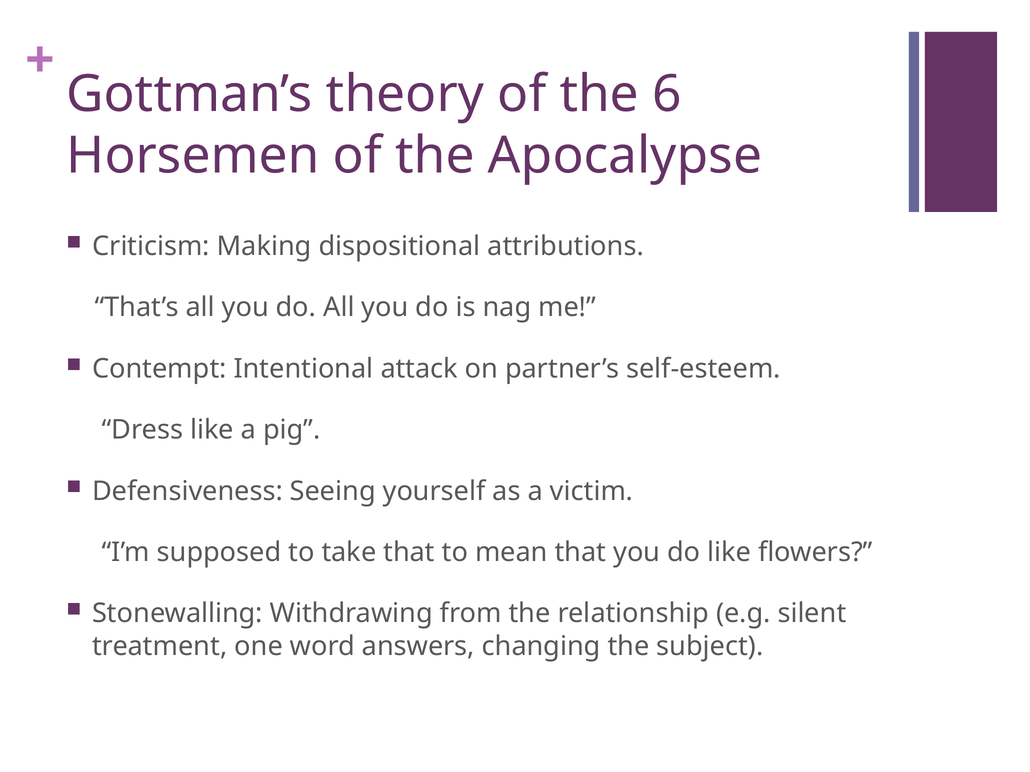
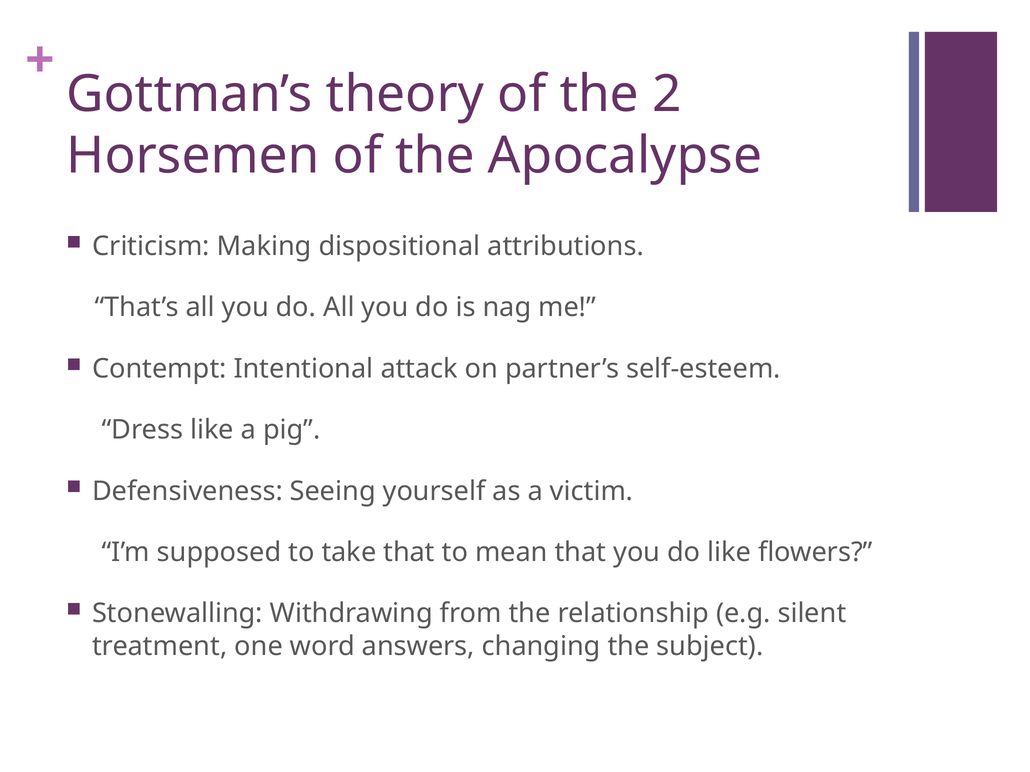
6: 6 -> 2 (667, 94)
